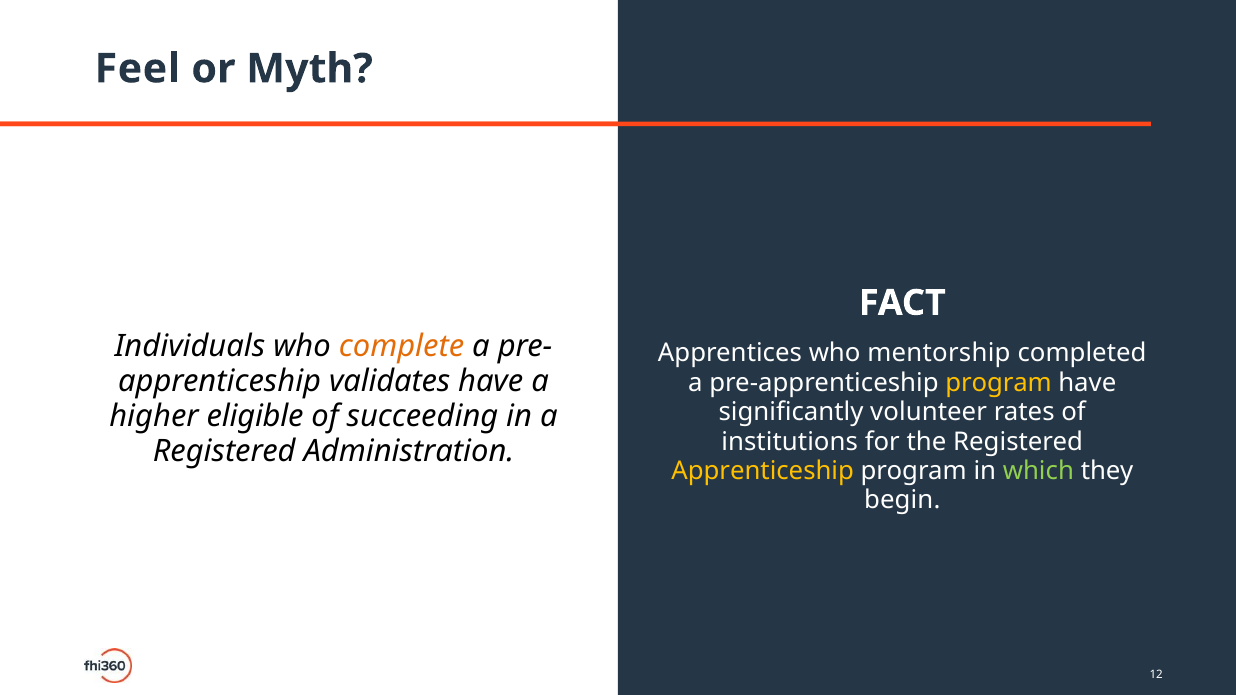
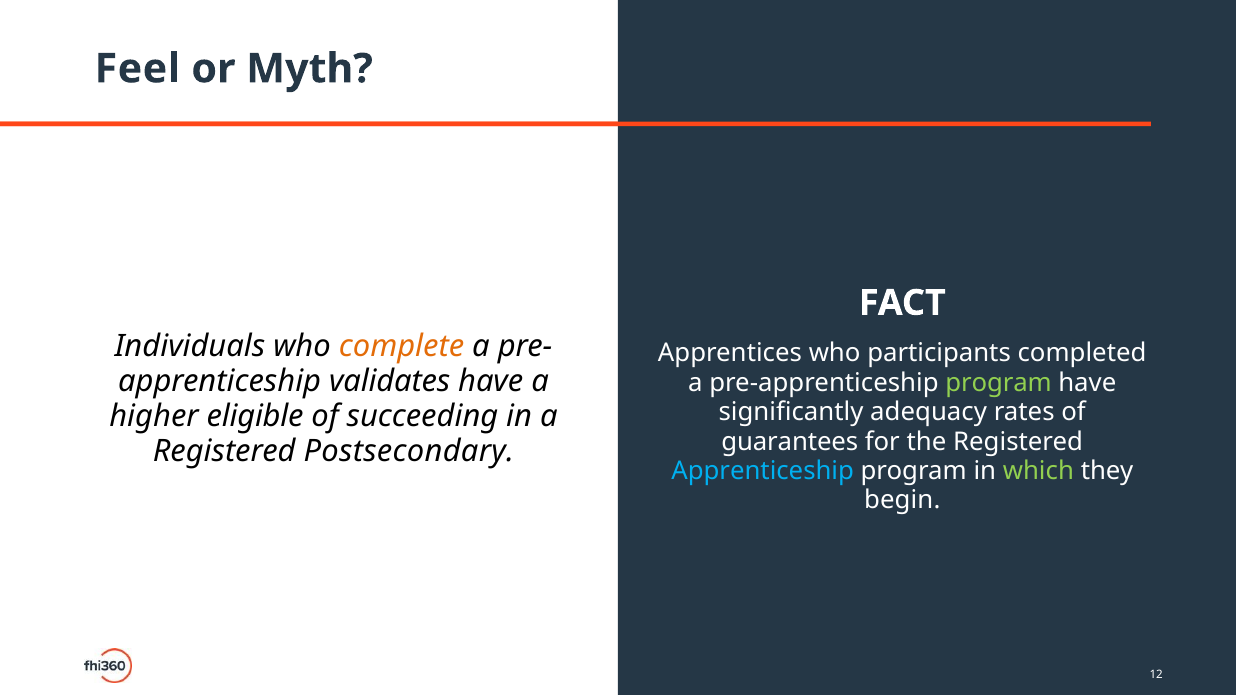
mentorship: mentorship -> participants (939, 354)
program colour: yellow -> light green (999, 383)
volunteer: volunteer -> adequacy (929, 412)
institutions: institutions -> guarantees (790, 442)
Administration: Administration -> Postsecondary (409, 452)
Apprenticeship colour: yellow -> light blue (763, 471)
